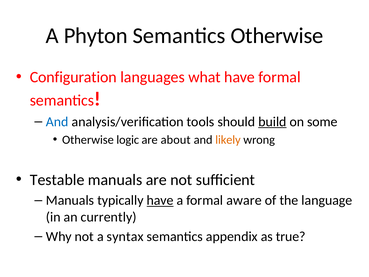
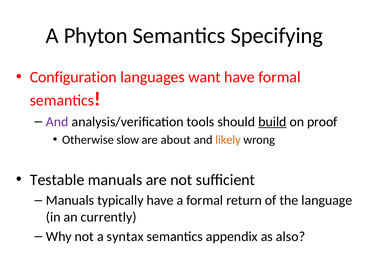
Semantics Otherwise: Otherwise -> Specifying (277, 36)
what: what -> want (204, 77)
And colour: blue -> purple (57, 122)
some: some -> proof (322, 122)
logic: logic -> slow (128, 140)
have underline: present -> none (160, 200)
aware: aware -> return (244, 200)
true: true -> also (291, 236)
